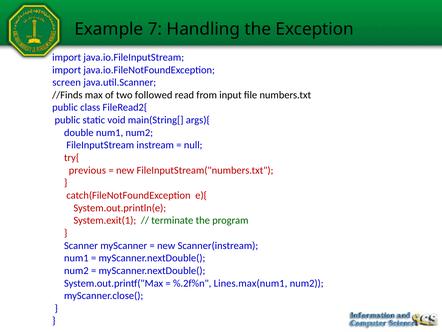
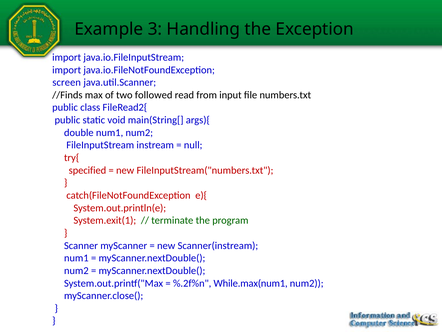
7: 7 -> 3 (155, 29)
previous: previous -> specified (87, 170)
Lines.max(num1: Lines.max(num1 -> While.max(num1 (251, 283)
